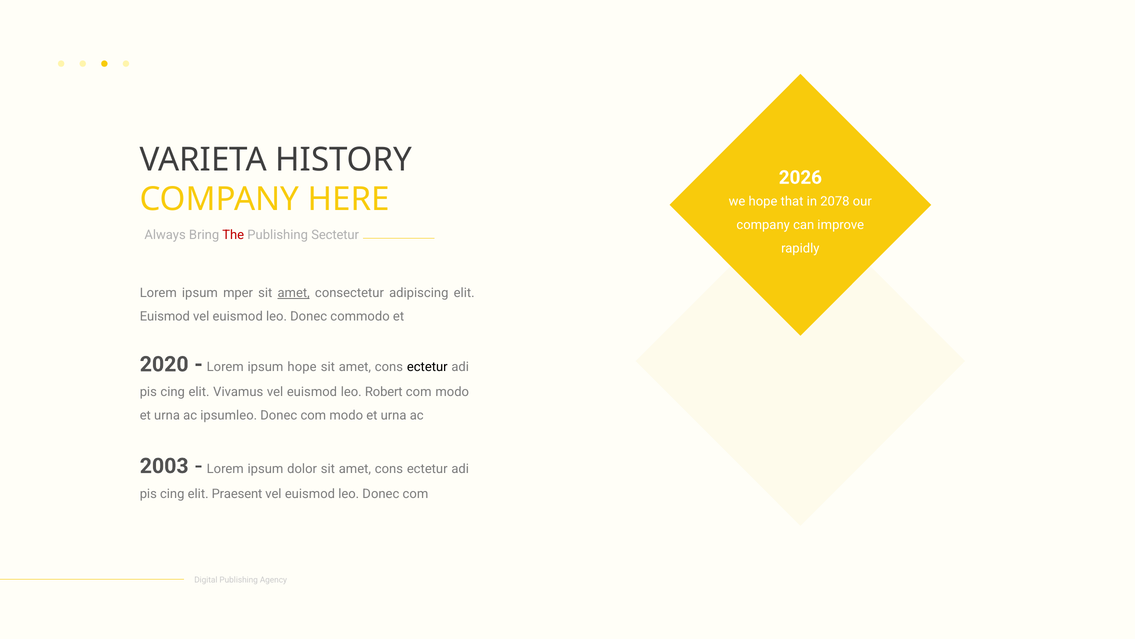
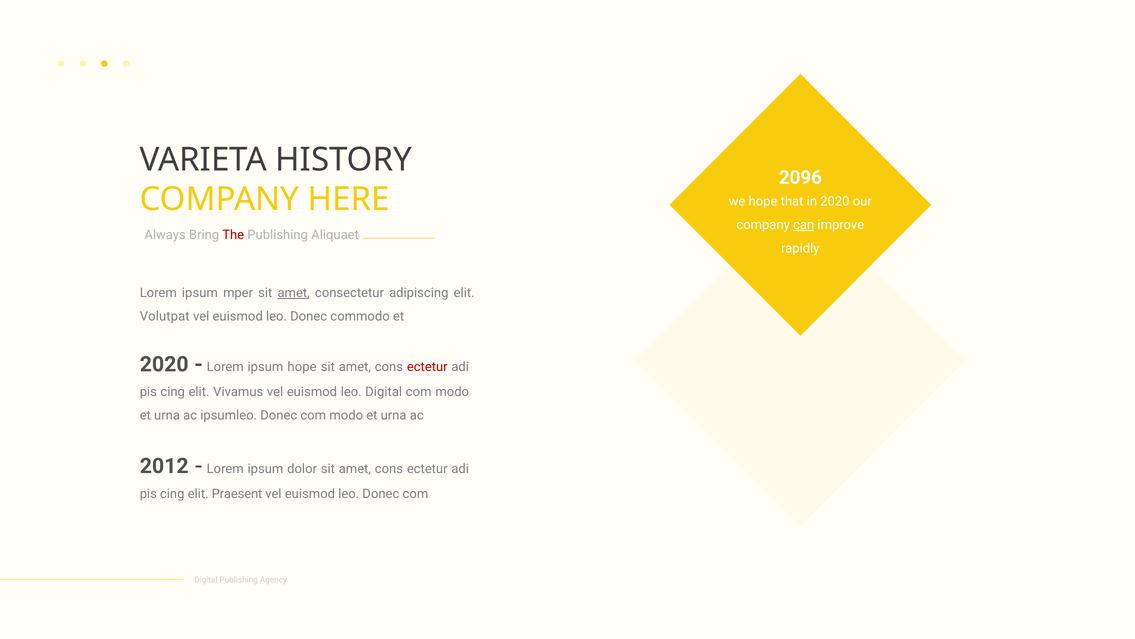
2026: 2026 -> 2096 (800, 177)
in 2078: 2078 -> 2020 (835, 201)
can underline: none -> present (804, 225)
Sectetur: Sectetur -> Aliquaet (335, 235)
Euismod: Euismod -> Volutpat (165, 316)
ectetur colour: black -> red (427, 367)
leo Robert: Robert -> Digital (384, 392)
2003: 2003 -> 2012 (164, 466)
